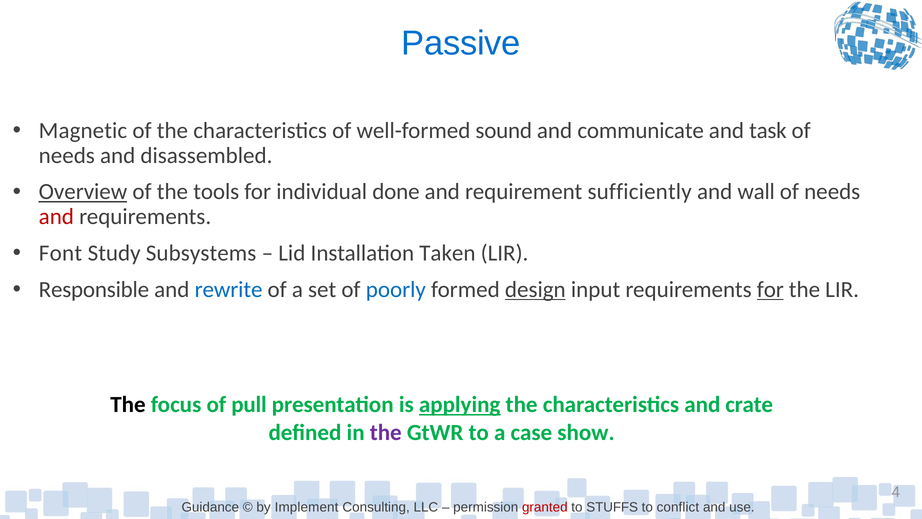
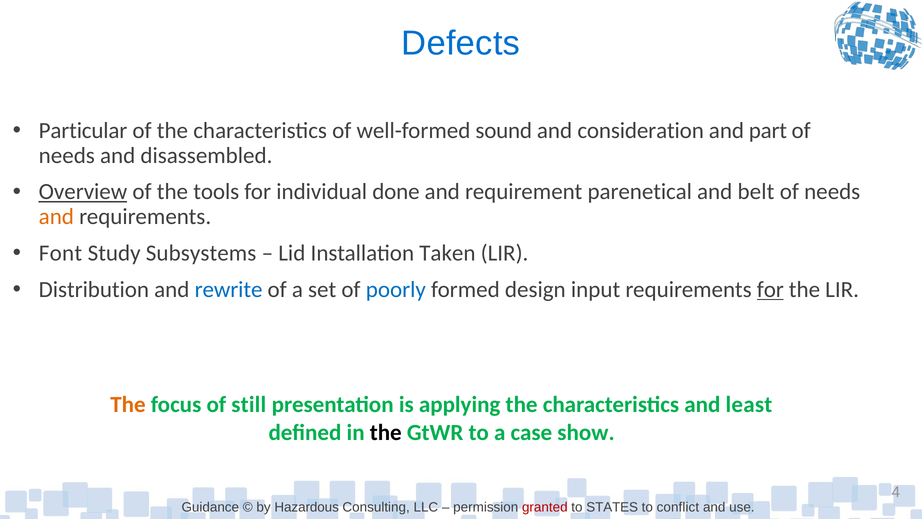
Passive: Passive -> Defects (461, 43)
Magnetic: Magnetic -> Particular (83, 130)
communicate: communicate -> consideration (641, 130)
task: task -> part (768, 130)
sufficiently: sufficiently -> parenetical (640, 192)
wall: wall -> belt (756, 192)
and colour: red -> orange (56, 216)
Responsible: Responsible -> Distribution (94, 289)
design underline: present -> none (535, 289)
The colour: black -> orange (128, 404)
pull: pull -> still (249, 404)
applying underline: present -> none (460, 404)
crate: crate -> least (749, 404)
the colour: purple -> black (386, 432)
Implement: Implement -> Hazardous (307, 507)
STUFFS: STUFFS -> STATES (612, 507)
